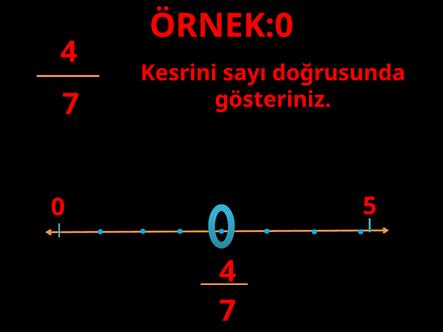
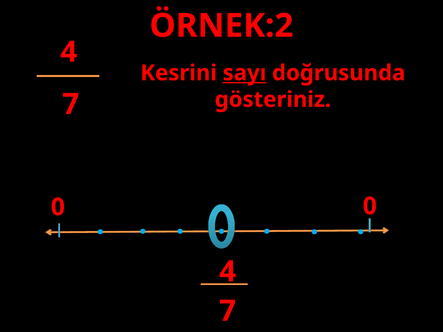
ÖRNEK:0: ÖRNEK:0 -> ÖRNEK:2 (221, 26)
sayı underline: none -> present (245, 73)
0 5: 5 -> 0 (370, 206)
